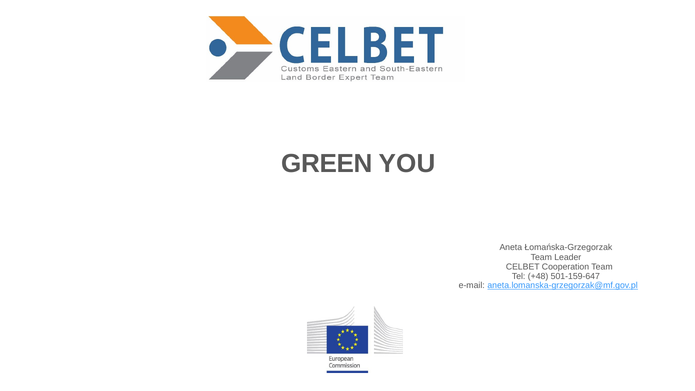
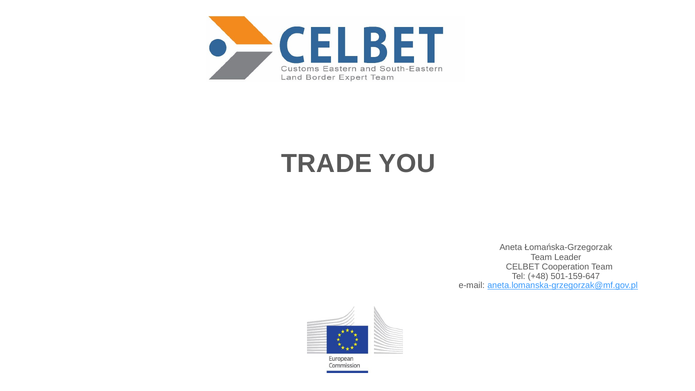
GREEN: GREEN -> TRADE (327, 164)
